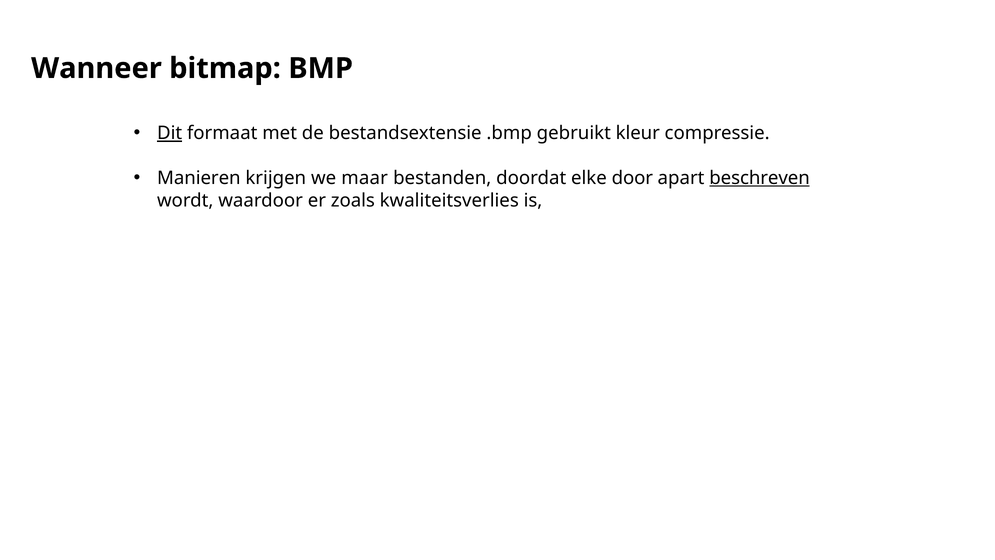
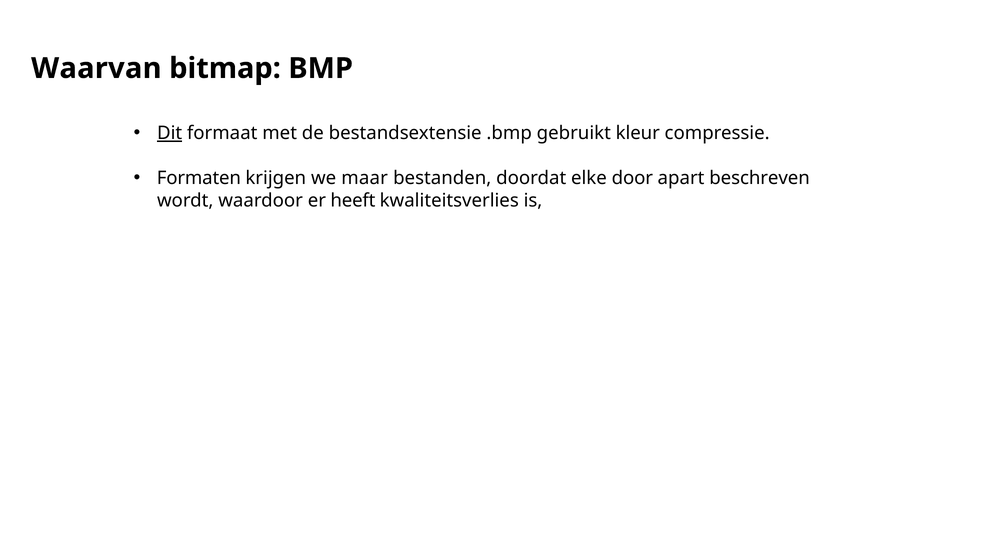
Wanneer: Wanneer -> Waarvan (96, 68)
Manieren: Manieren -> Formaten (199, 178)
beschreven underline: present -> none (760, 178)
zoals: zoals -> heeft (353, 200)
